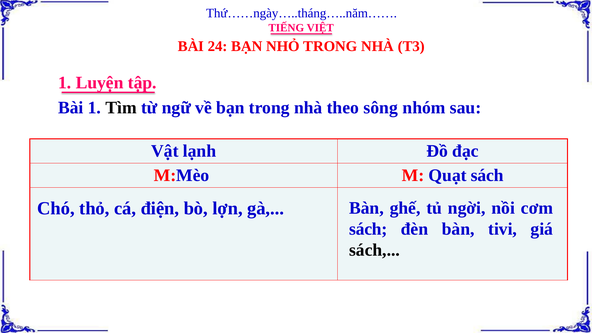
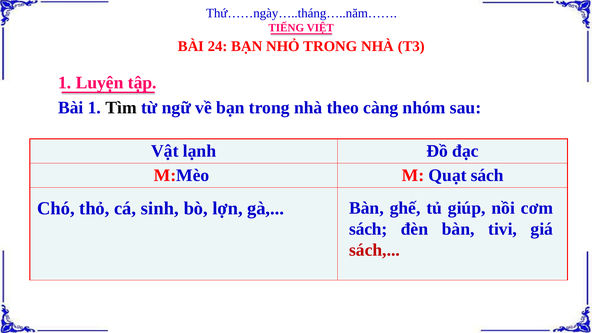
sông: sông -> càng (381, 108)
điện: điện -> sinh (160, 208)
ngời: ngời -> giúp (467, 208)
sách colour: black -> red (375, 250)
